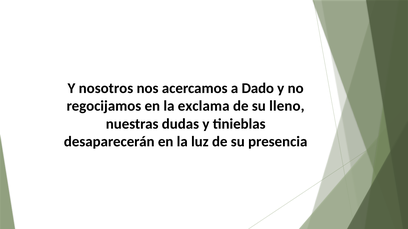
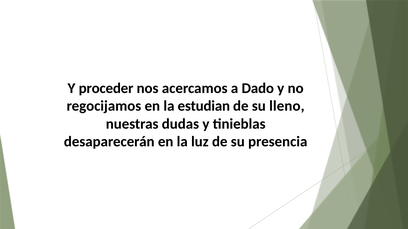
nosotros: nosotros -> proceder (106, 88)
exclama: exclama -> estudian (204, 106)
